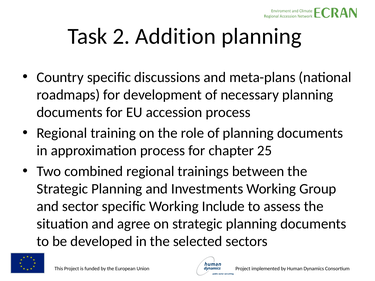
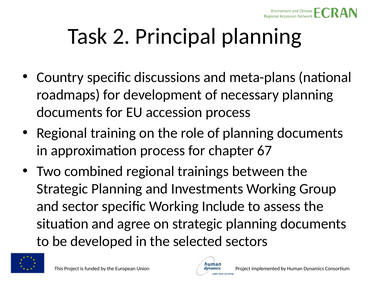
Addition: Addition -> Principal (176, 36)
25: 25 -> 67 (265, 151)
